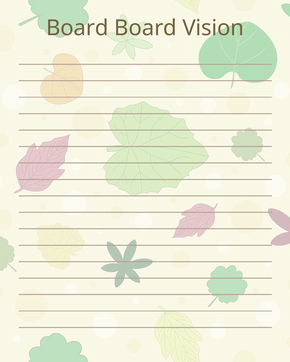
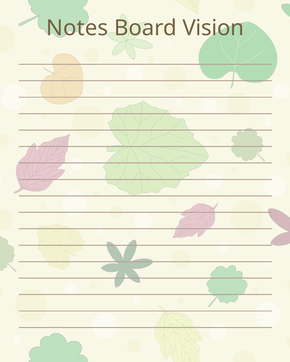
Board: Board -> Notes (77, 28)
